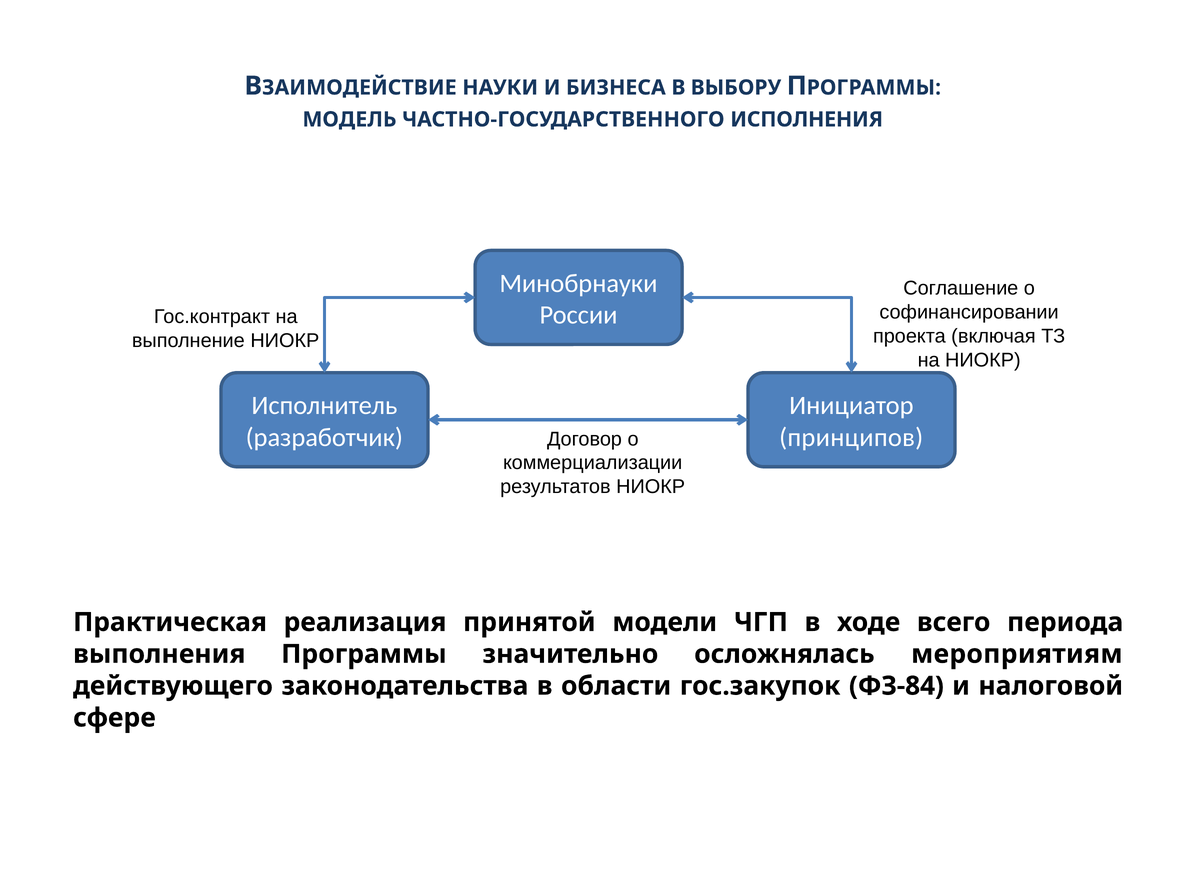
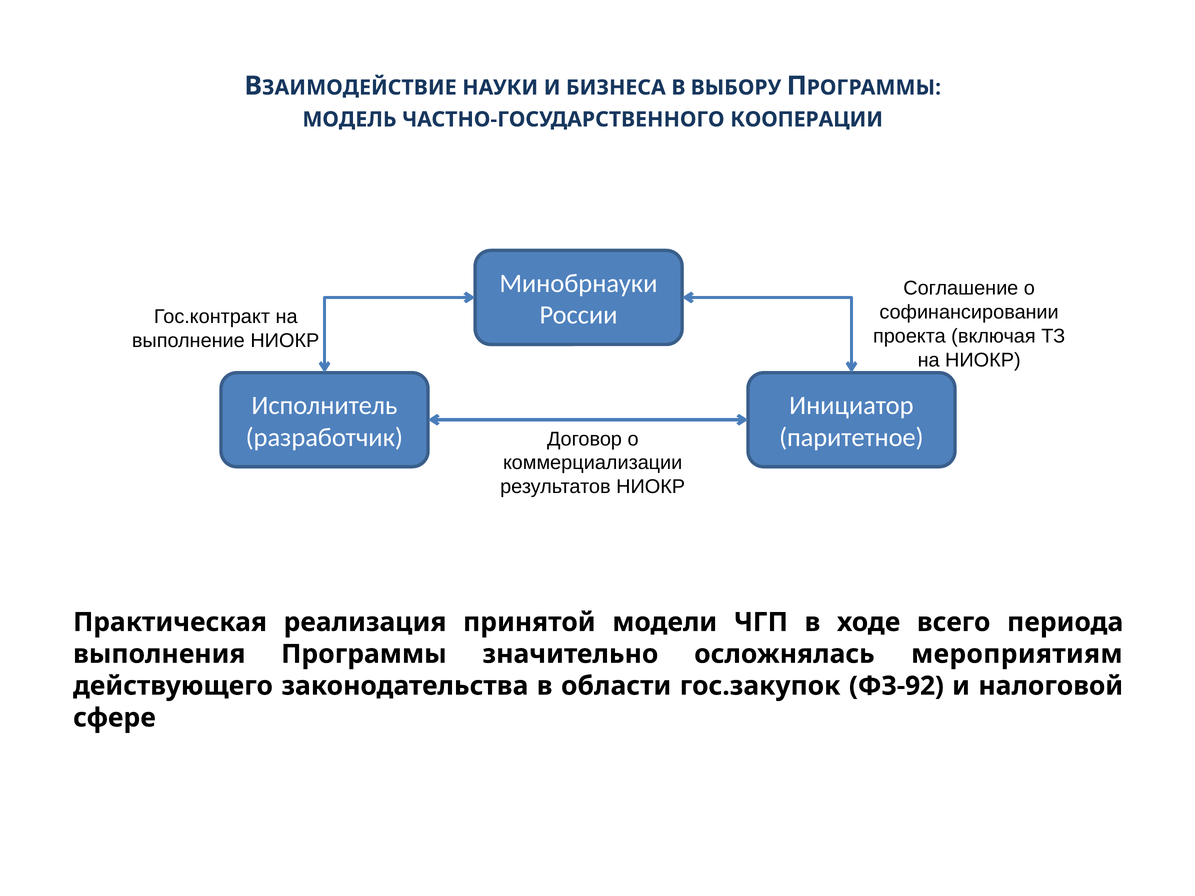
ИСПОЛНЕНИЯ: ИСПОЛНЕНИЯ -> КООПЕРАЦИИ (807, 119)
принципов: принципов -> паритетное (851, 438)
ФЗ-84: ФЗ-84 -> ФЗ-92 (896, 686)
